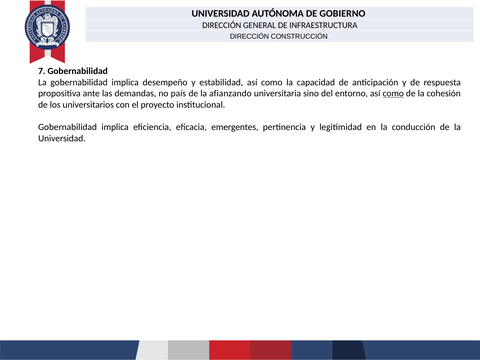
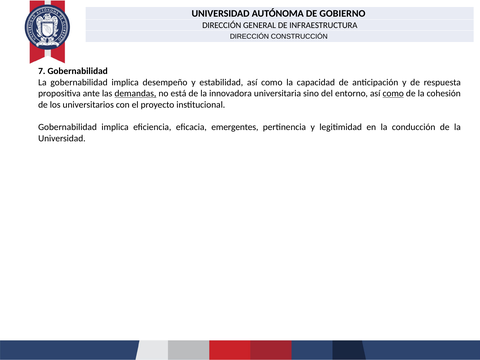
demandas underline: none -> present (135, 94)
país: país -> está (178, 94)
afianzando: afianzando -> innovadora (230, 94)
